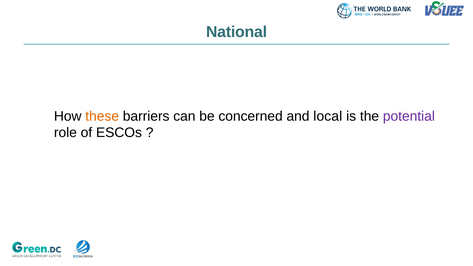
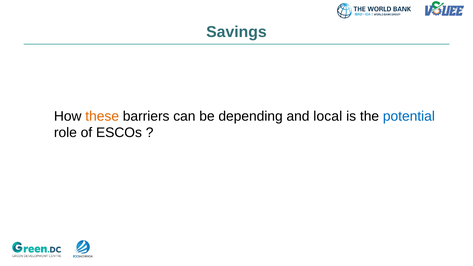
National: National -> Savings (236, 32)
concerned: concerned -> depending (251, 116)
potential colour: purple -> blue (409, 116)
